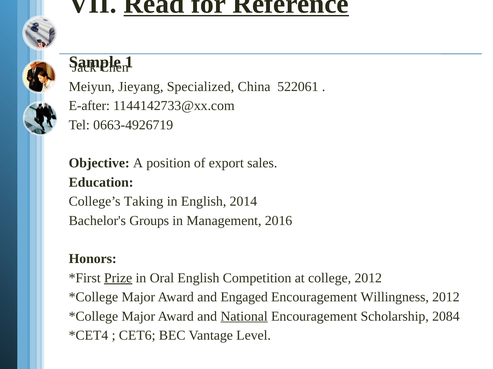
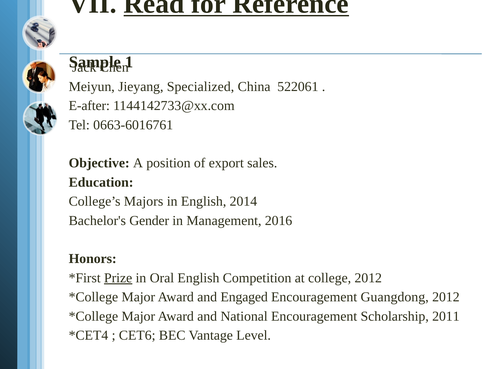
0663-4926719: 0663-4926719 -> 0663-6016761 (133, 125)
Taking: Taking -> Majors (144, 202)
Groups: Groups -> Gender (149, 221)
Willingness: Willingness -> Guangdong (395, 298)
National underline: present -> none (244, 317)
2084: 2084 -> 2011 (446, 317)
